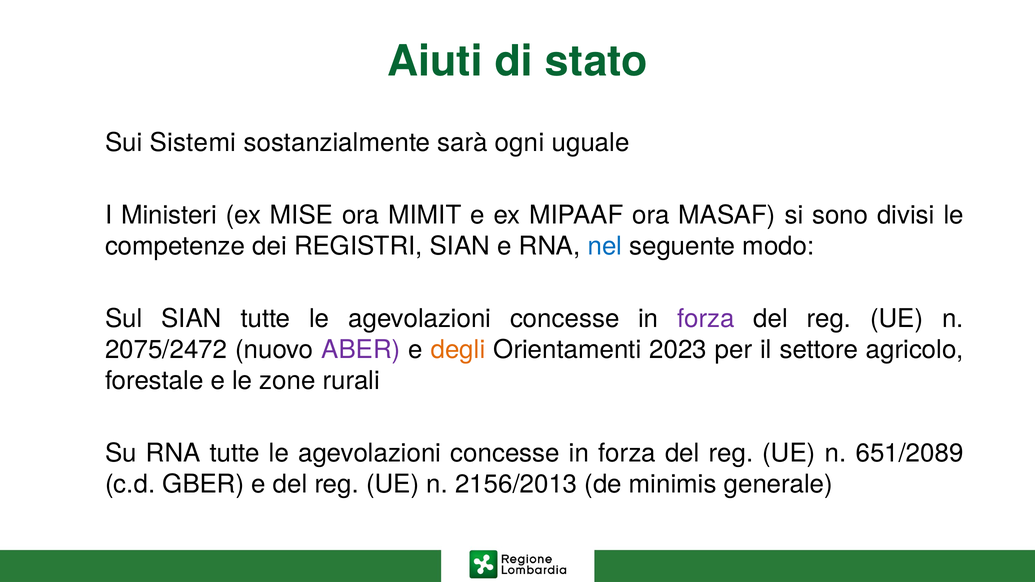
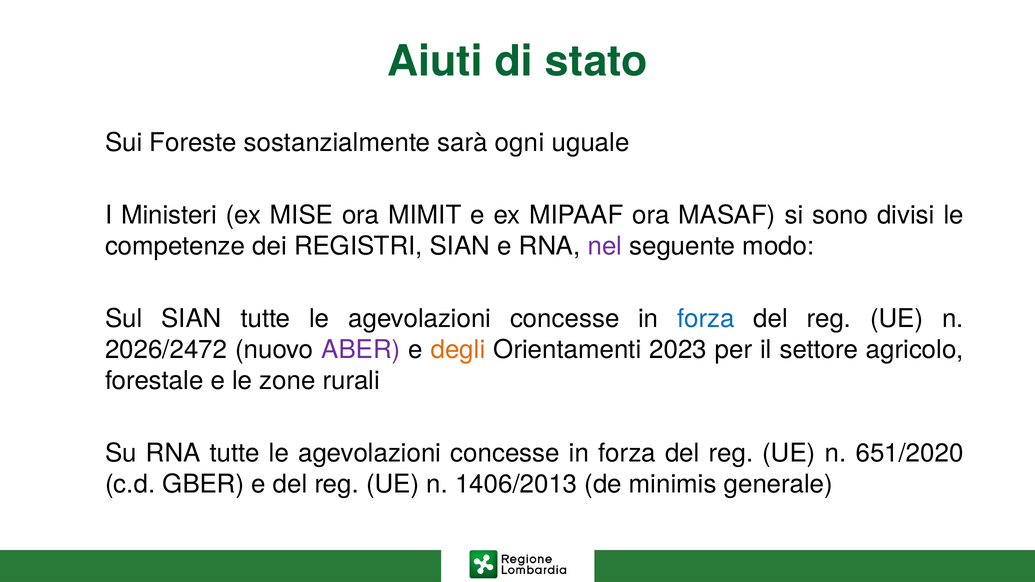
Sistemi: Sistemi -> Foreste (193, 143)
nel colour: blue -> purple (605, 246)
forza colour: purple -> blue (706, 319)
2075/2472: 2075/2472 -> 2026/2472 (166, 350)
651/2089: 651/2089 -> 651/2020 (910, 453)
2156/2013: 2156/2013 -> 1406/2013 (516, 484)
